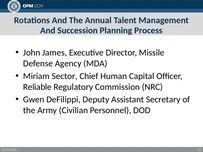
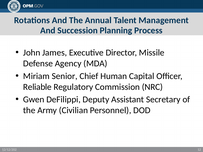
Sector: Sector -> Senior (65, 76)
